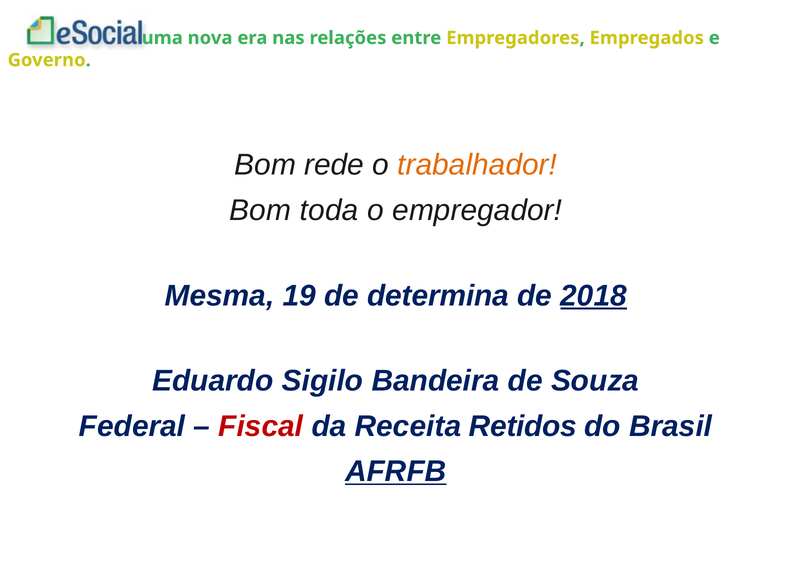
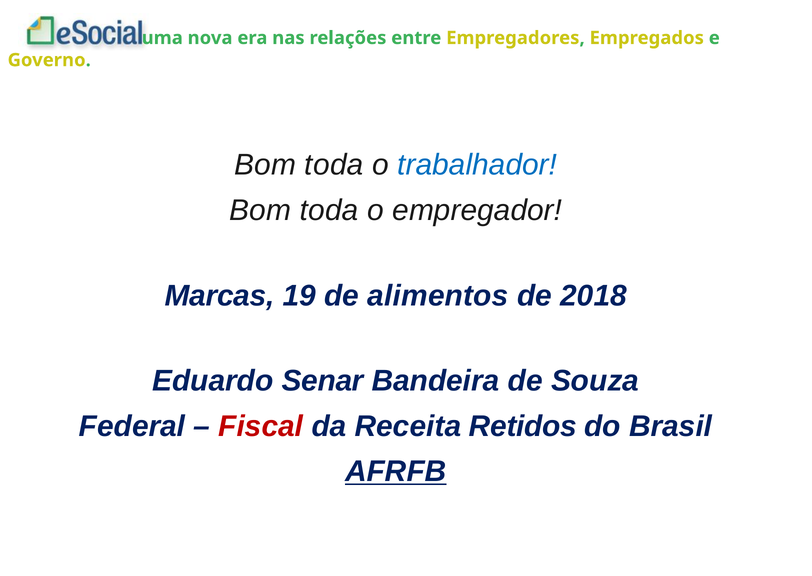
rede: rede -> toda (334, 165)
trabalhador colour: orange -> blue (477, 165)
Mesma: Mesma -> Marcas (220, 296)
determina: determina -> alimentos (438, 296)
2018 underline: present -> none (594, 296)
Sigilo: Sigilo -> Senar (323, 381)
